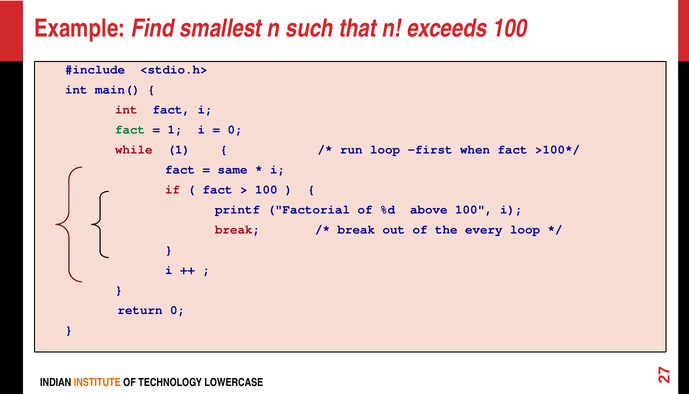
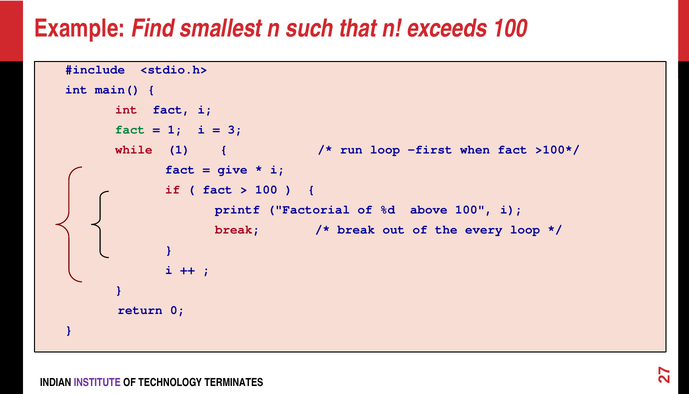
0: 0 -> 3 (235, 130)
same: same -> give (233, 170)
INSTITUTE colour: orange -> purple (97, 382)
LOWERCASE: LOWERCASE -> TERMINATES (234, 382)
